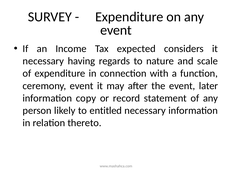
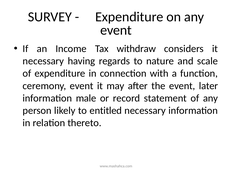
expected: expected -> withdraw (136, 49)
copy: copy -> male (86, 98)
